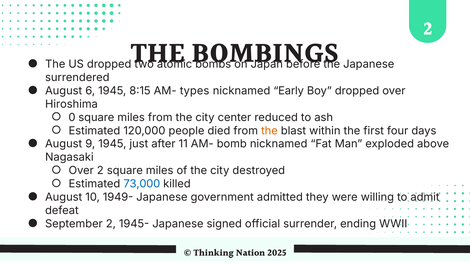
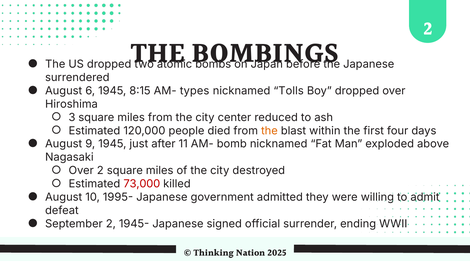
Early: Early -> Tolls (289, 91)
0: 0 -> 3 (72, 118)
73,000 colour: blue -> red (142, 184)
1949-: 1949- -> 1995- (118, 197)
